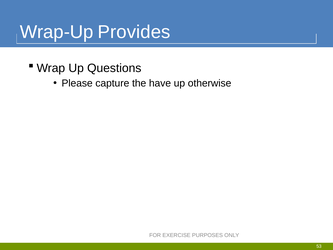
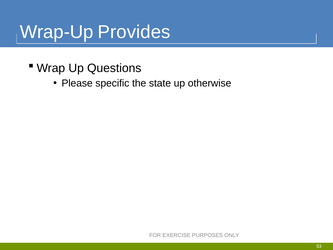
capture: capture -> specific (112, 83)
have: have -> state (160, 83)
